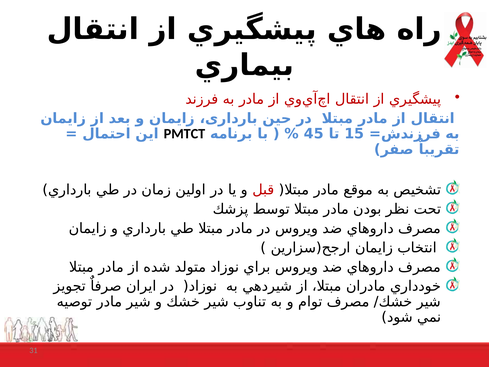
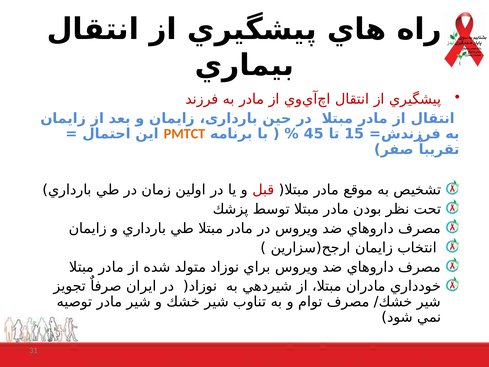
PMTCT colour: black -> orange (184, 134)
